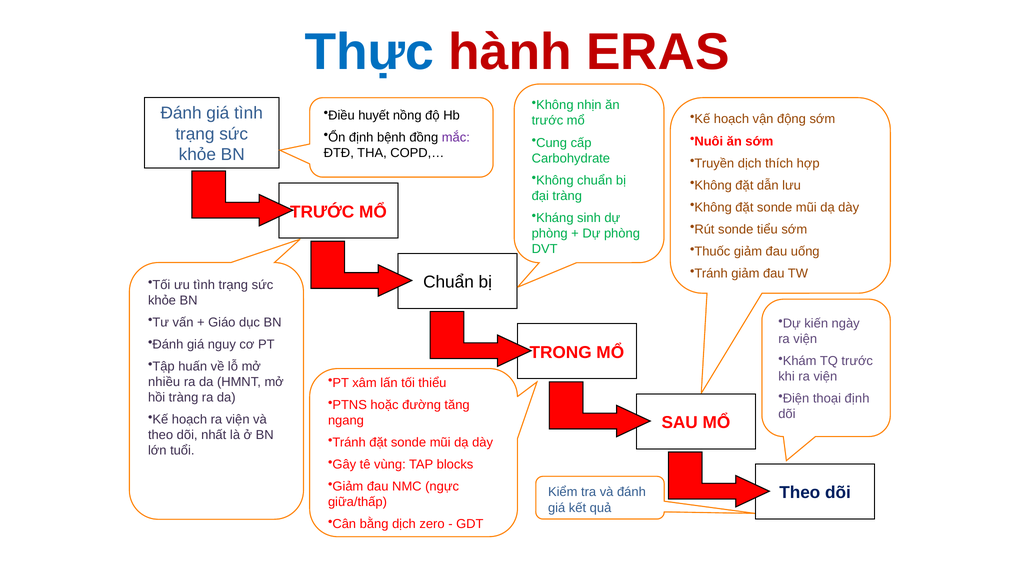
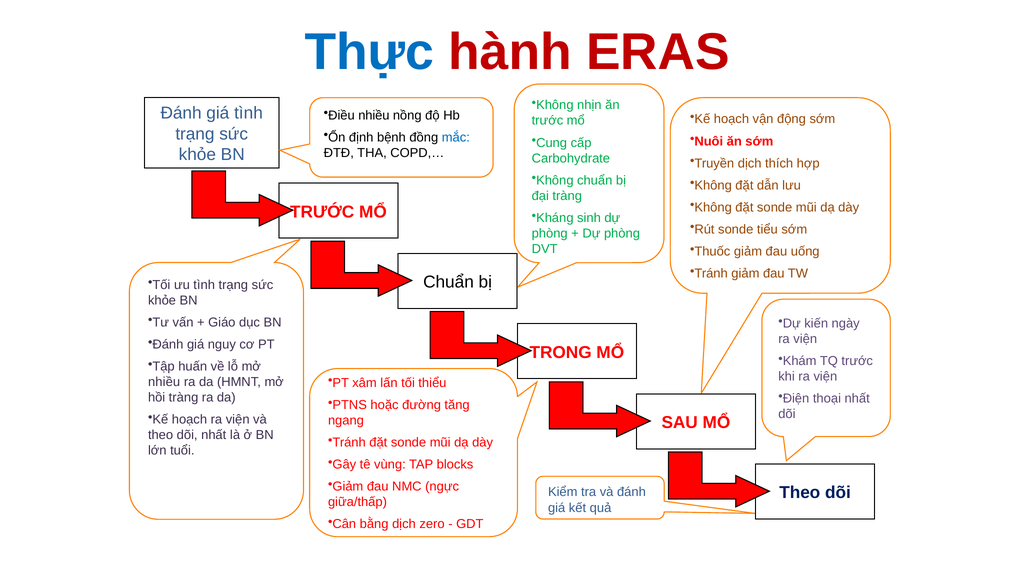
Điều huyết: huyết -> nhiều (374, 115)
mắc colour: purple -> blue (456, 137)
thoại định: định -> nhất (857, 399)
